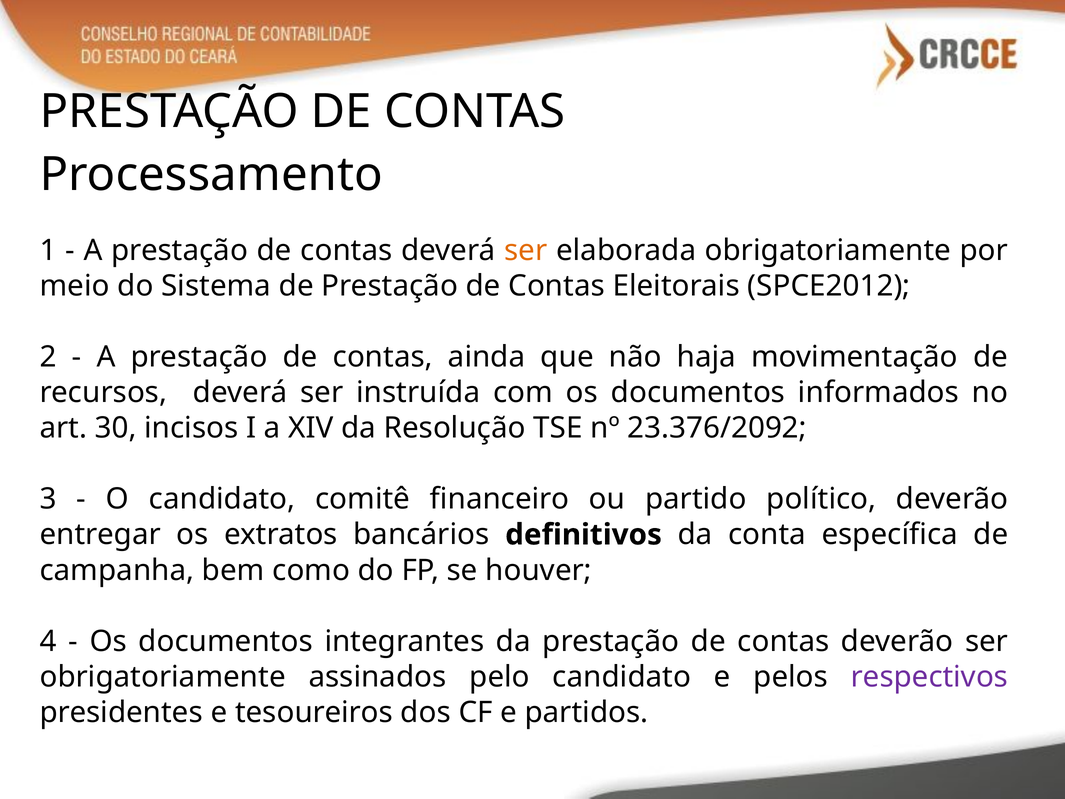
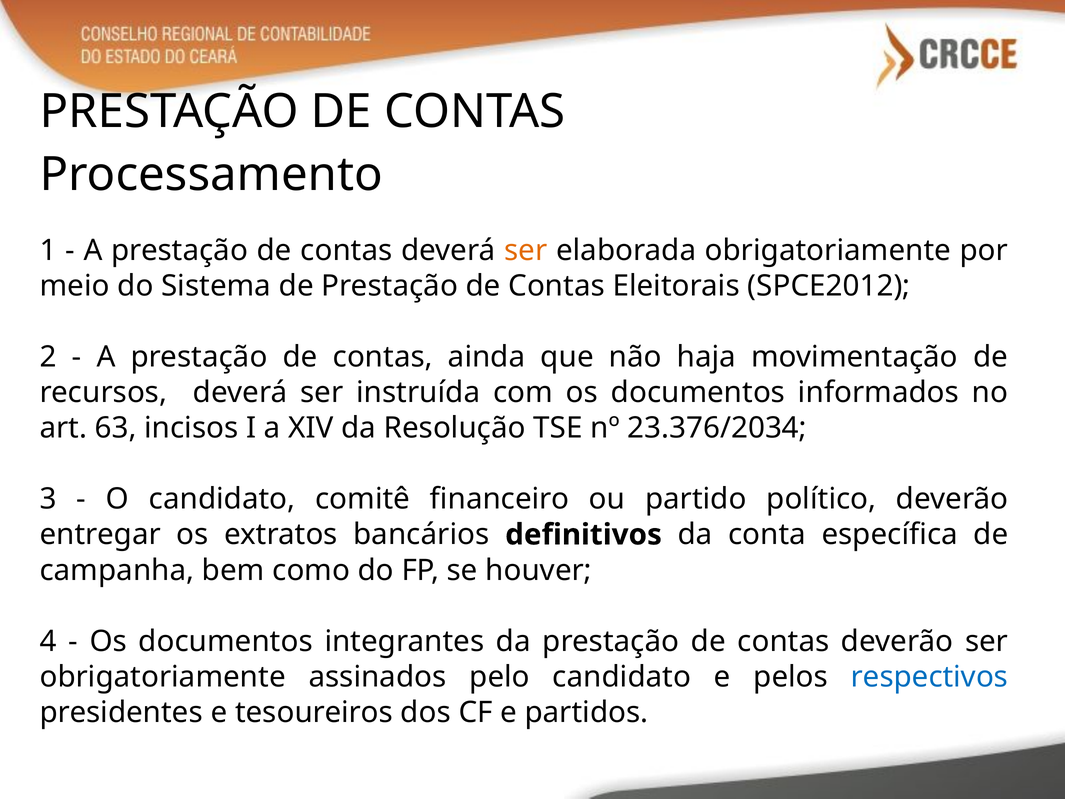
30: 30 -> 63 (116, 428)
23.376/2092: 23.376/2092 -> 23.376/2034 (717, 428)
respectivos colour: purple -> blue (929, 677)
